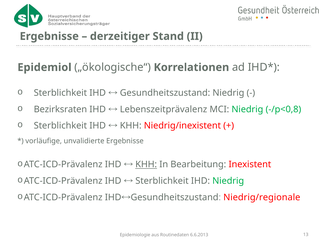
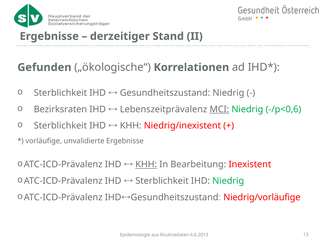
Epidemiol: Epidemiol -> Gefunden (44, 67)
MCI underline: none -> present (219, 109)
-/p<0,8: -/p<0,8 -> -/p<0,6 (283, 109)
Niedrig/regionale: Niedrig/regionale -> Niedrig/vorläufige (262, 197)
